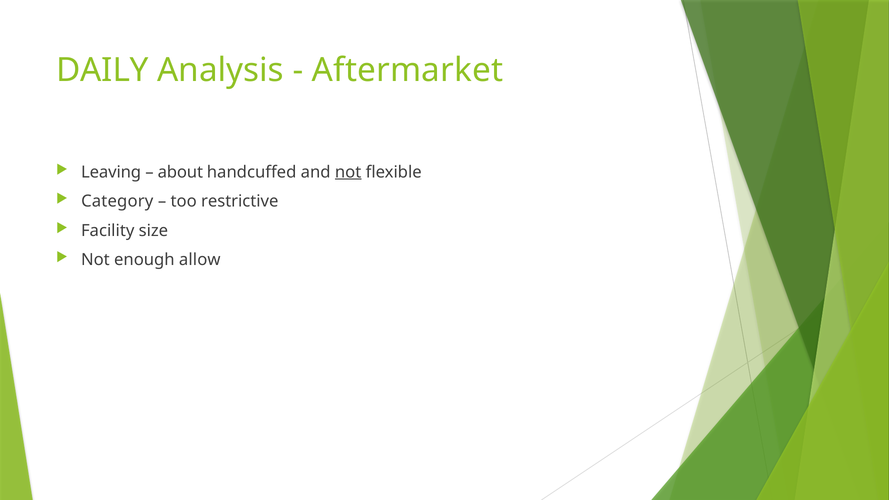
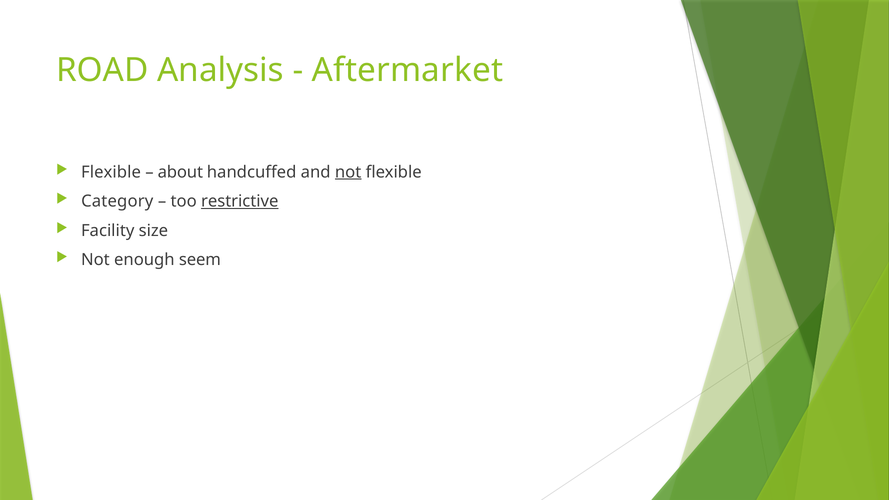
DAILY: DAILY -> ROAD (102, 70)
Leaving: Leaving -> Flexible (111, 172)
restrictive underline: none -> present (240, 201)
allow: allow -> seem (200, 260)
